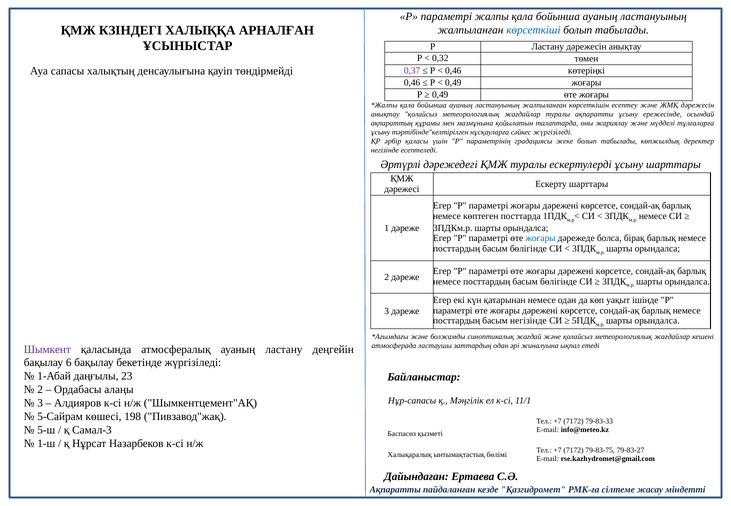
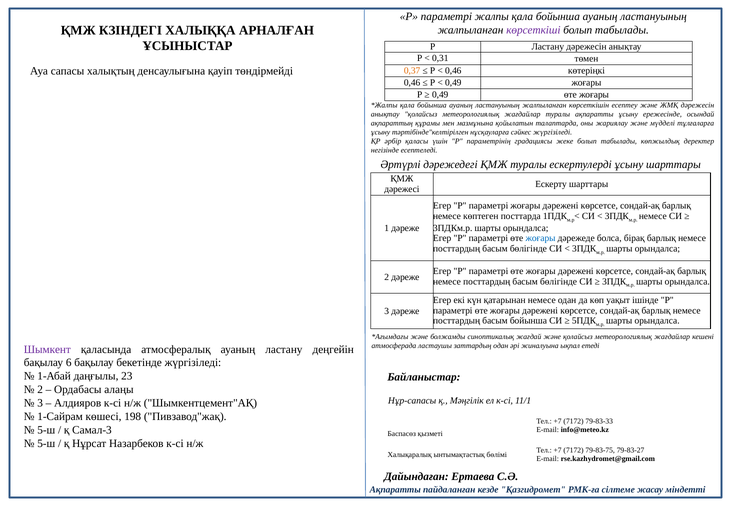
көрсеткіші colour: blue -> purple (533, 30)
0,32: 0,32 -> 0,31 (440, 58)
0,37 colour: purple -> orange (412, 70)
басым негізінде: негізінде -> бойынша (528, 321)
5-Сайрам: 5-Сайрам -> 1-Сайрам (60, 417)
1-ш: 1-ш -> 5-ш (46, 444)
